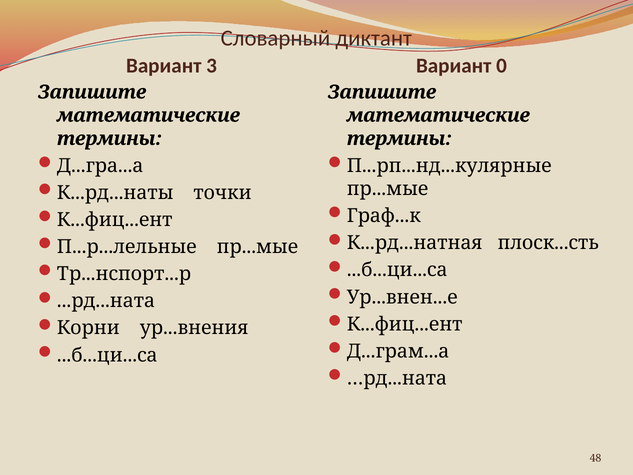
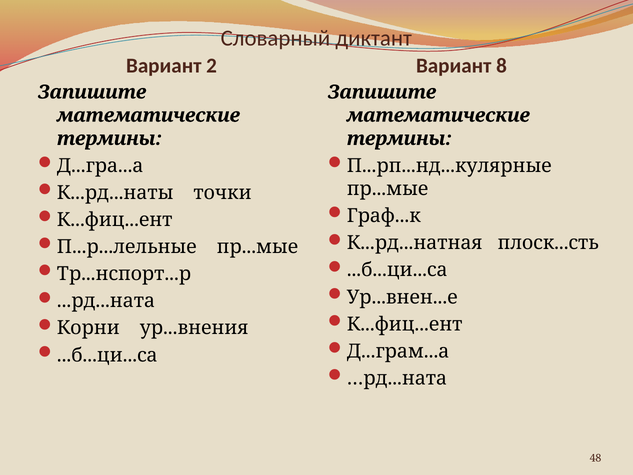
3: 3 -> 2 (212, 66)
0: 0 -> 8 (502, 66)
